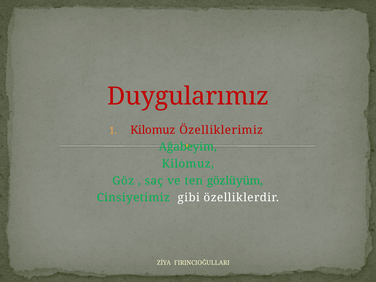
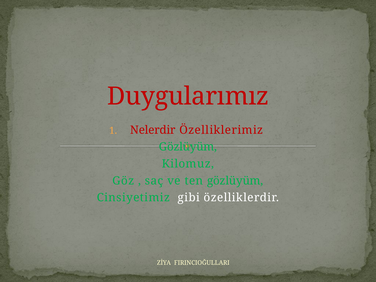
Kilomuz: Kilomuz -> Nelerdir (153, 130)
Ağabeyim: Ağabeyim -> Gözlüyüm (188, 147)
